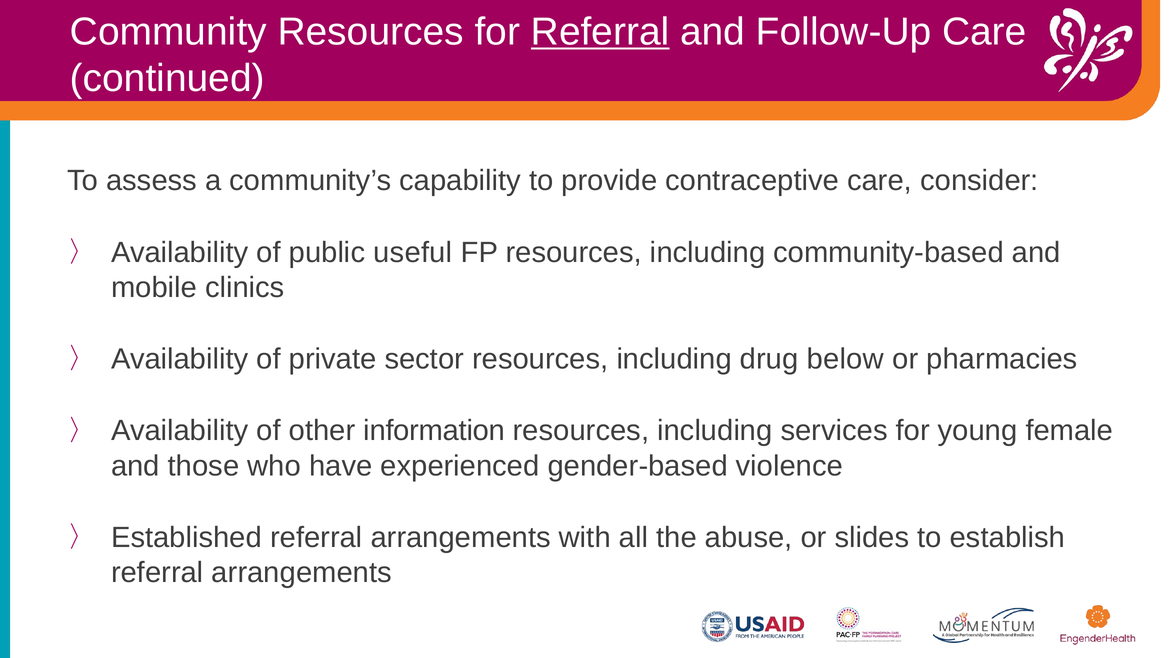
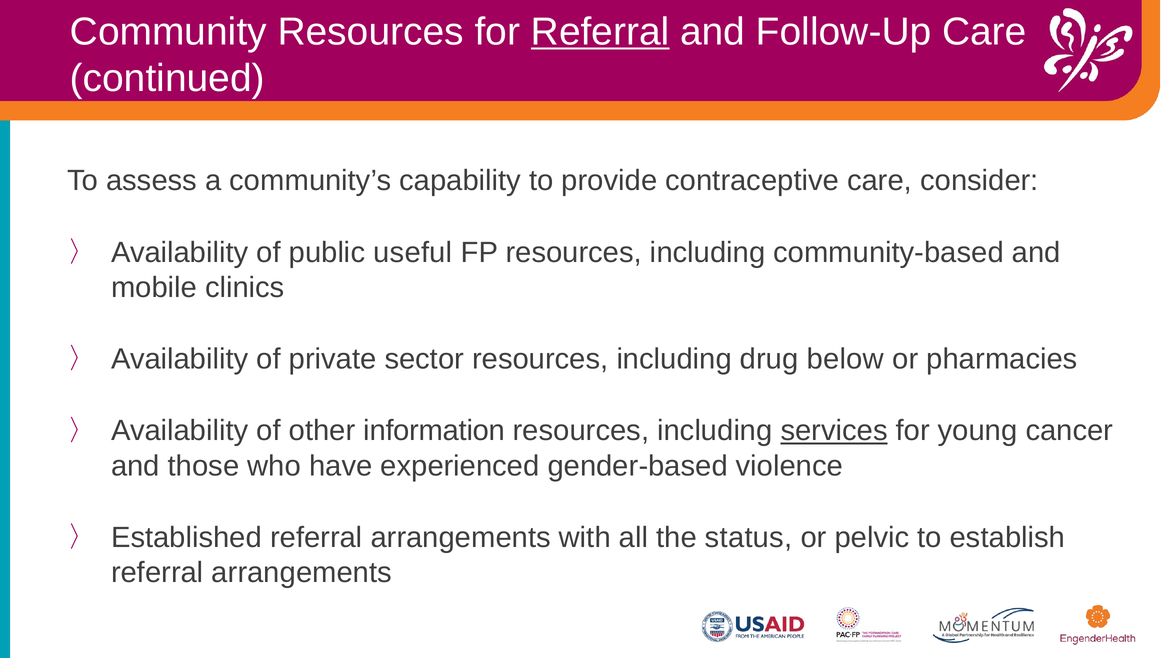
services underline: none -> present (834, 431)
female: female -> cancer (1069, 431)
abuse: abuse -> status (749, 537)
slides: slides -> pelvic (872, 537)
